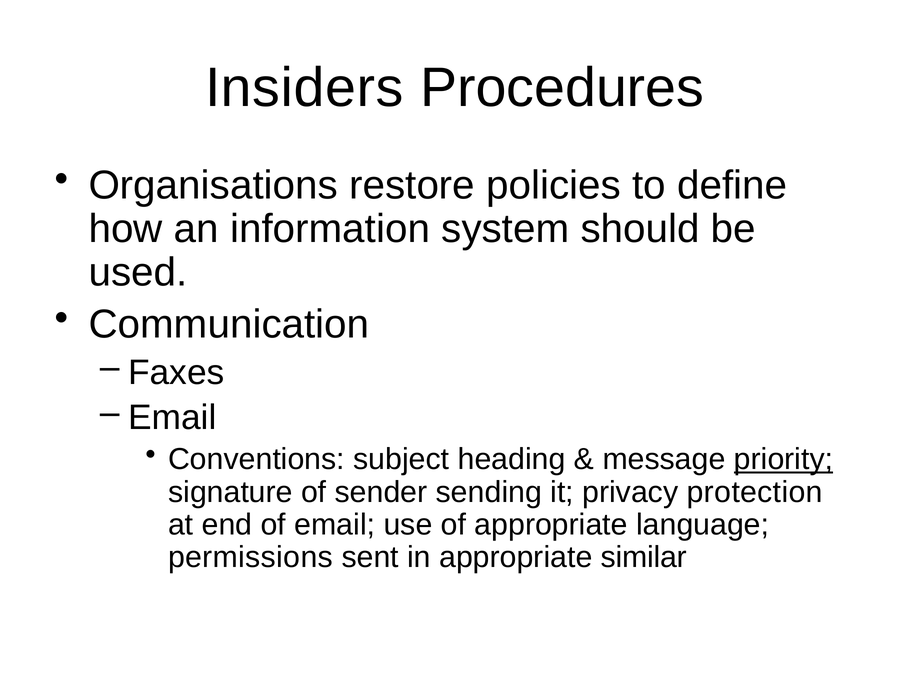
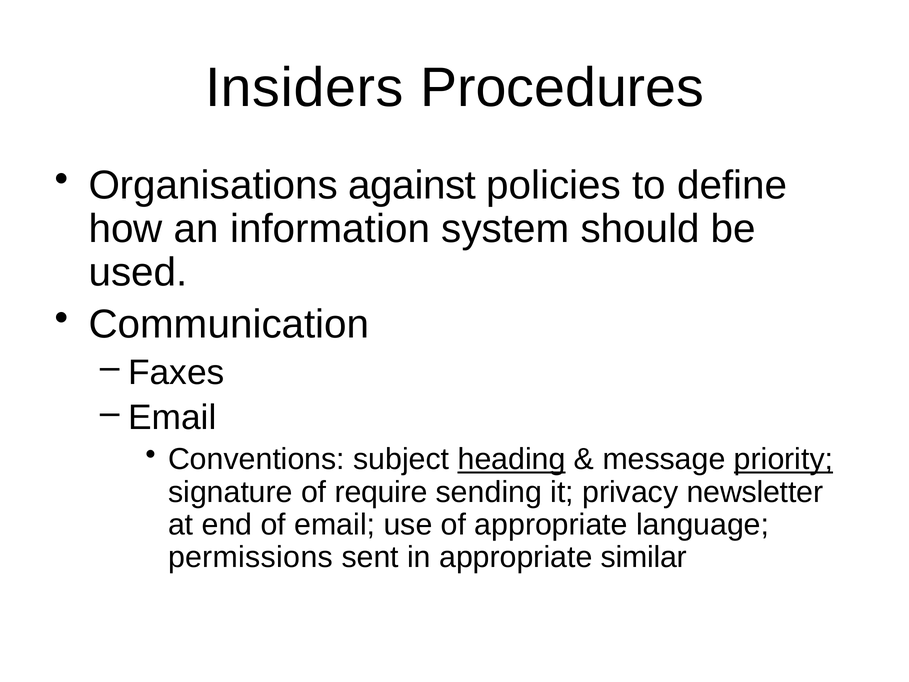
restore: restore -> against (412, 185)
heading underline: none -> present (512, 459)
sender: sender -> require (381, 492)
protection: protection -> newsletter (755, 492)
